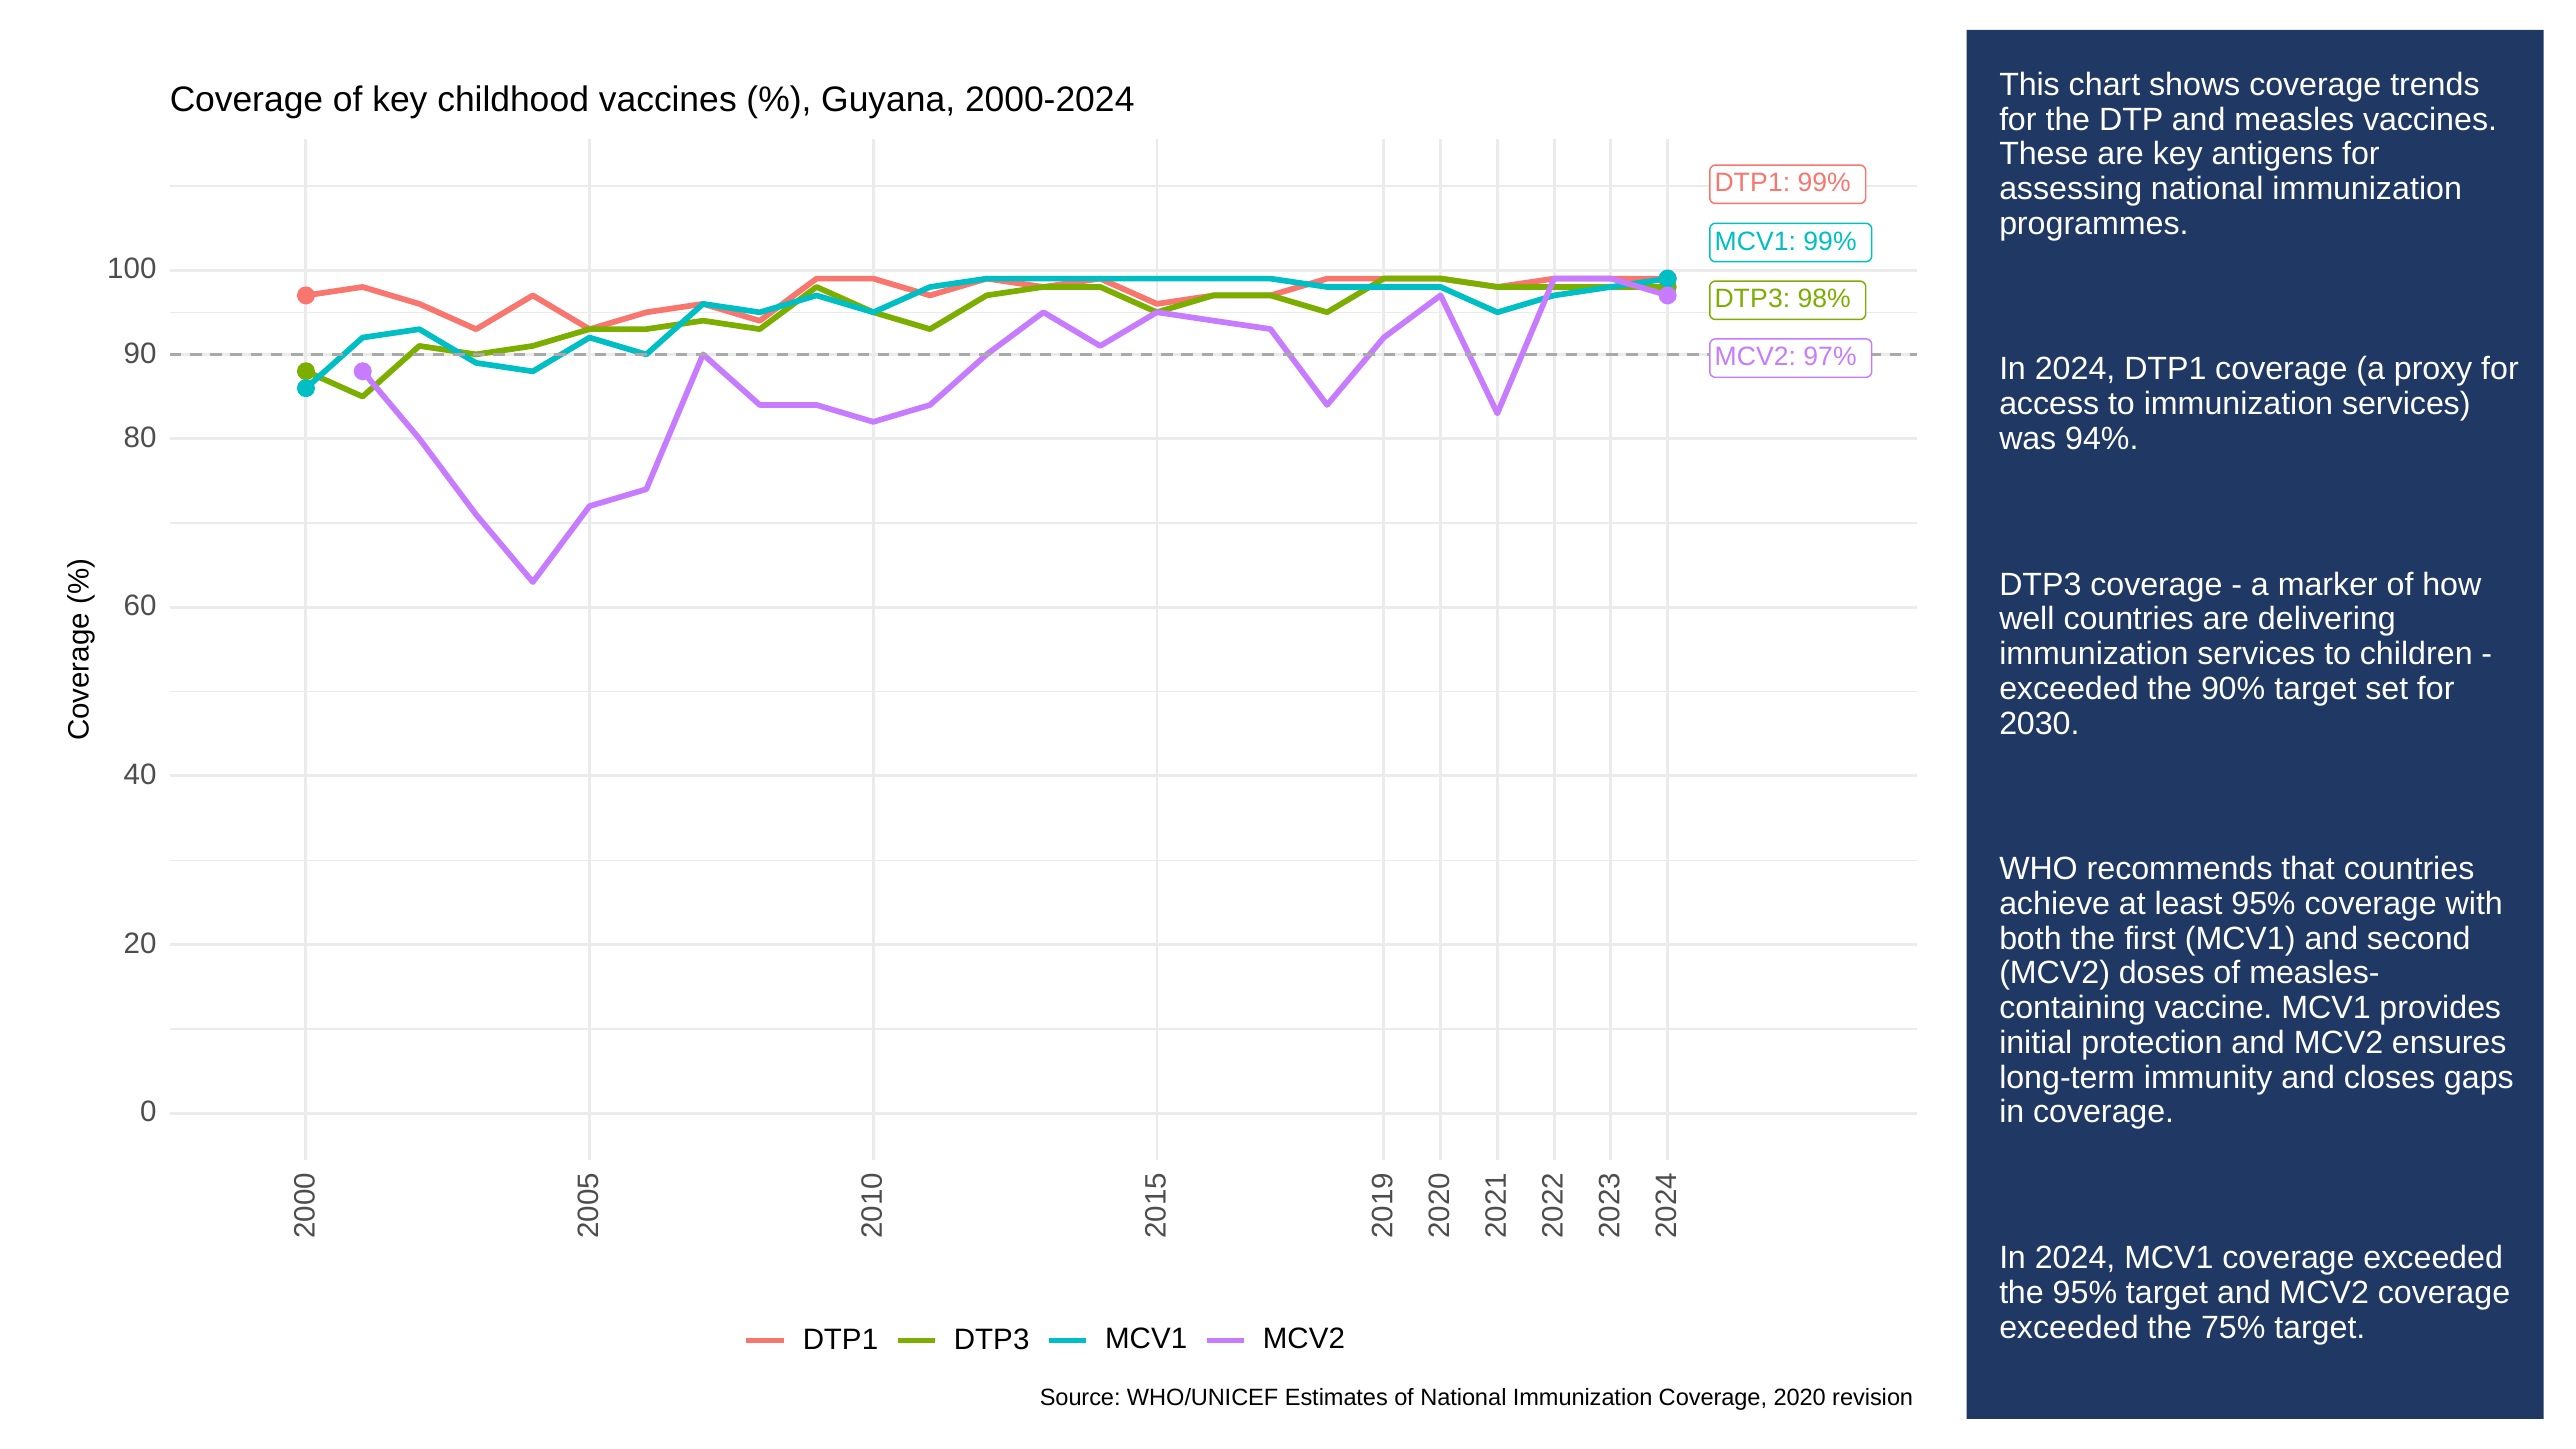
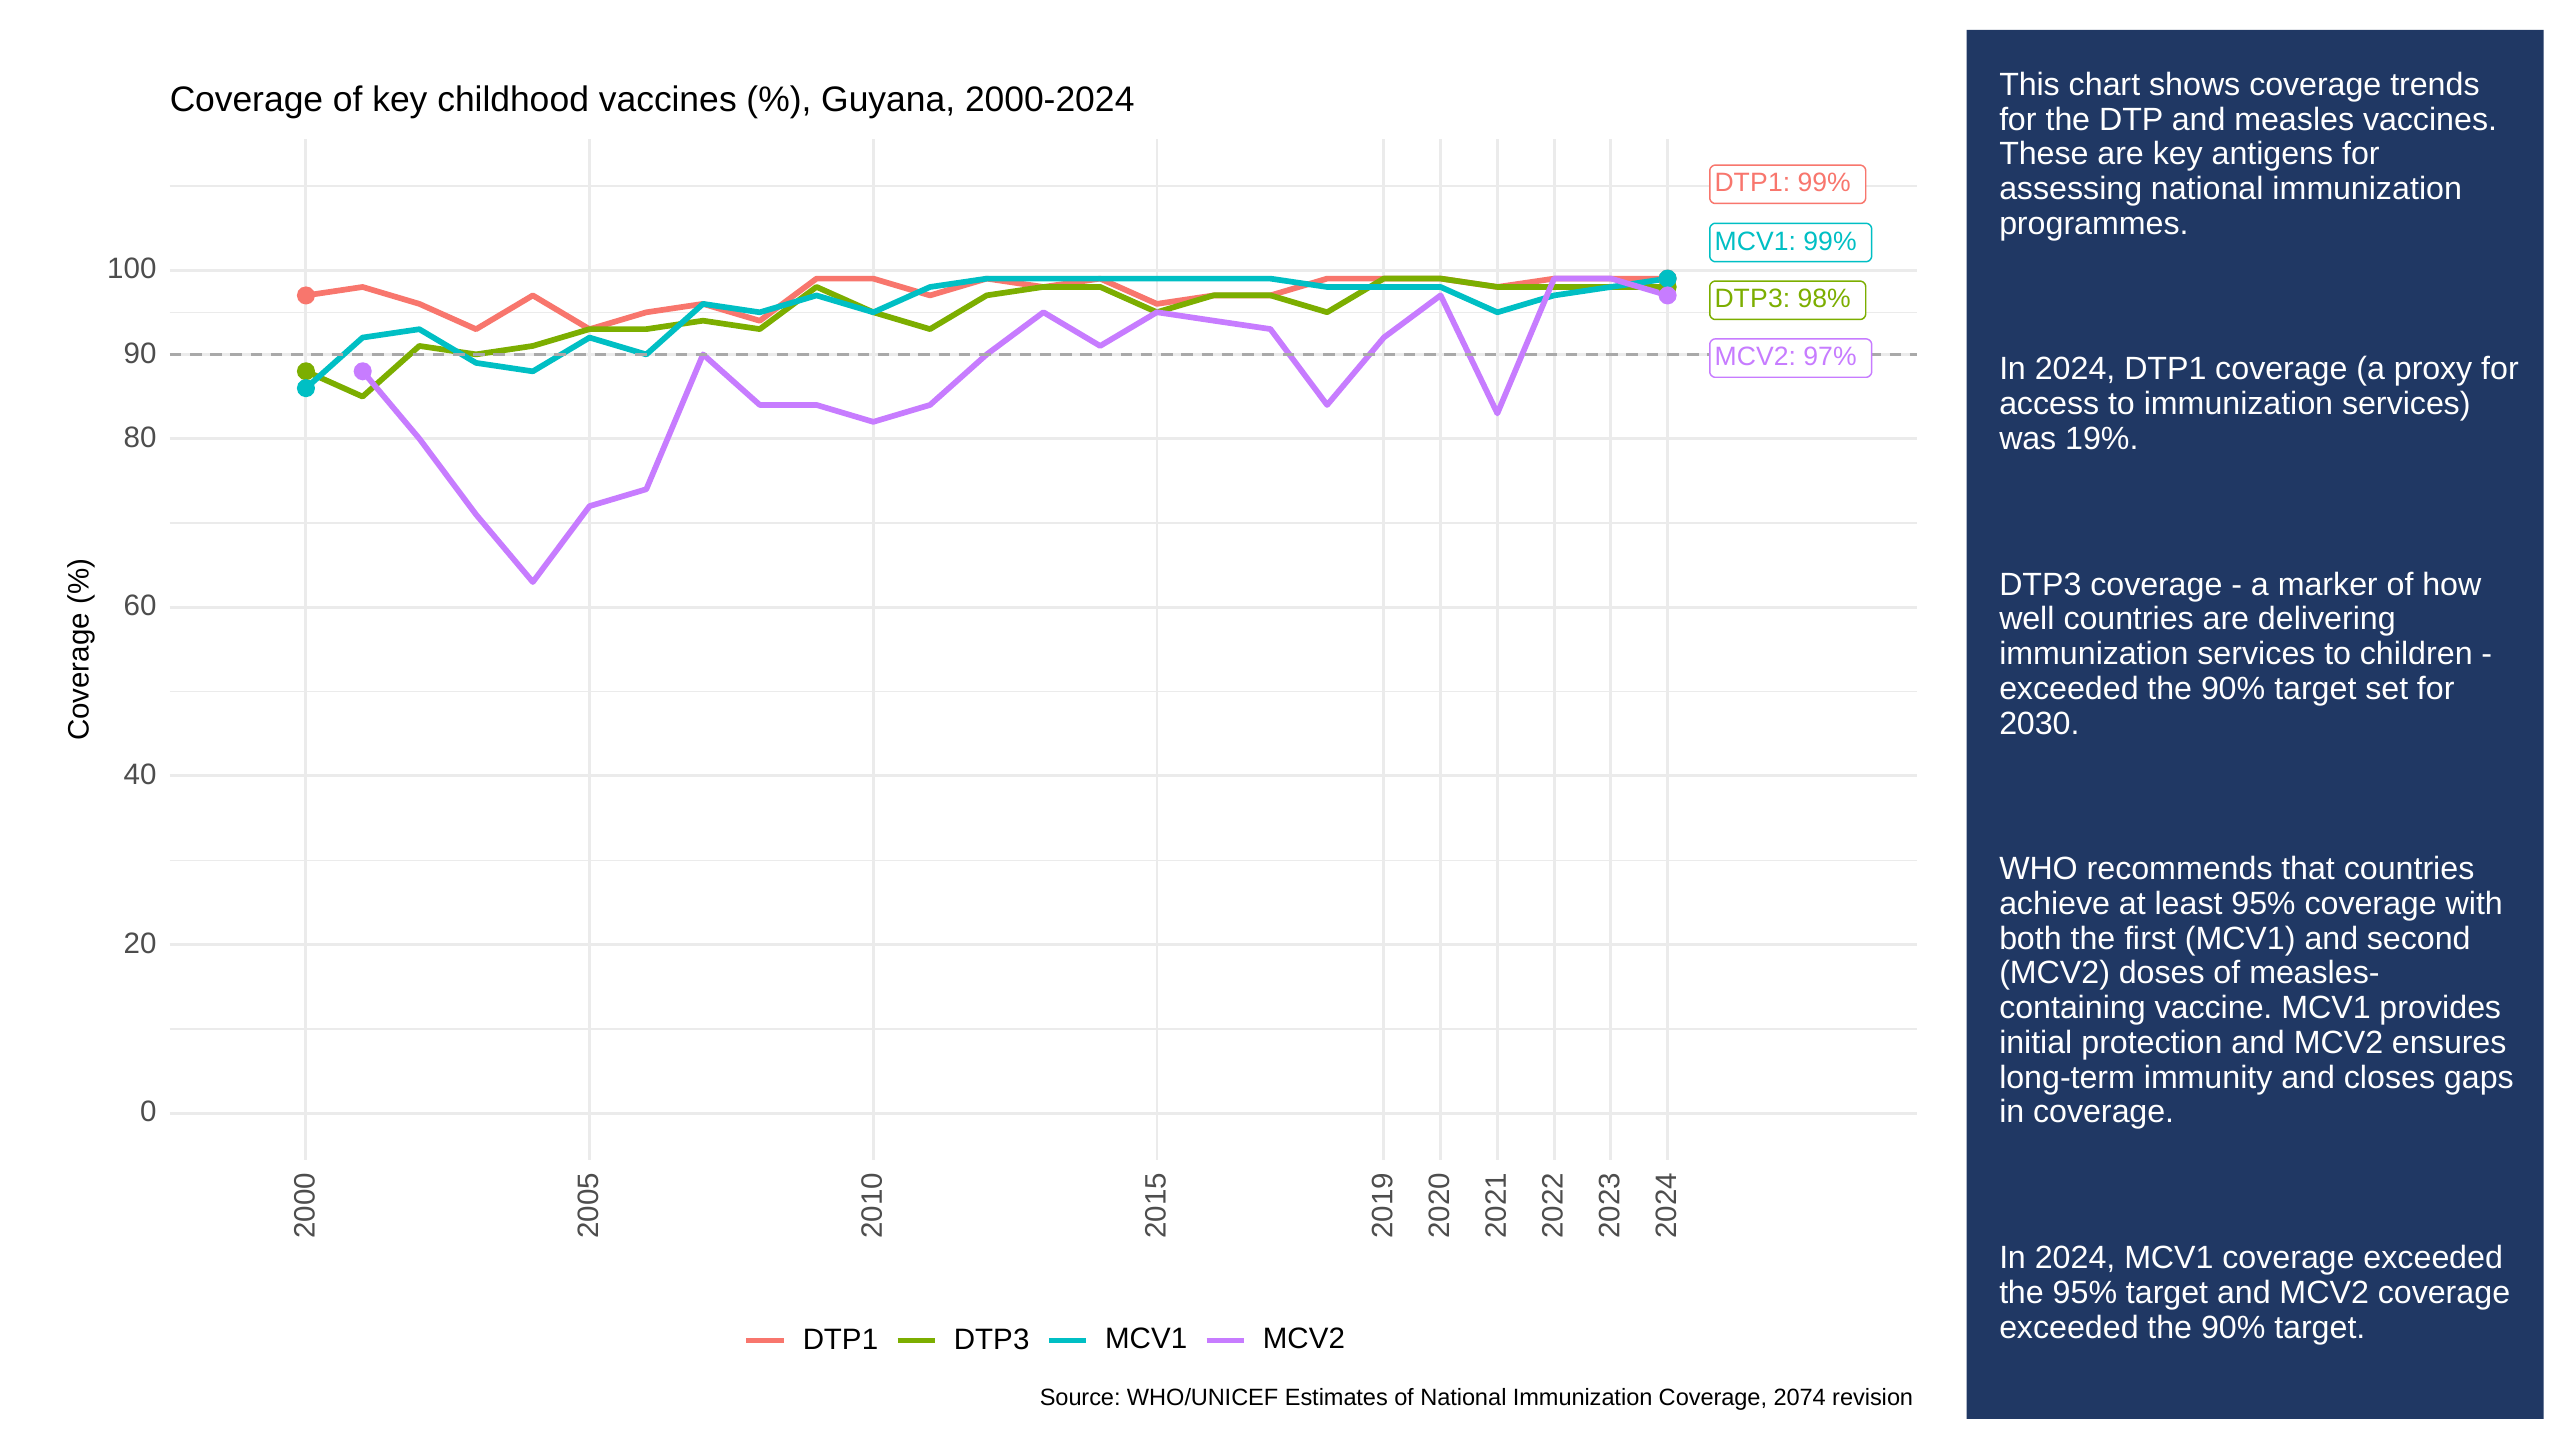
94%: 94% -> 19% (2102, 439)
75%: 75% -> 90% (2233, 1327)
2020: 2020 -> 2074 (1800, 1398)
